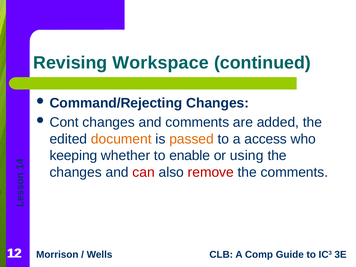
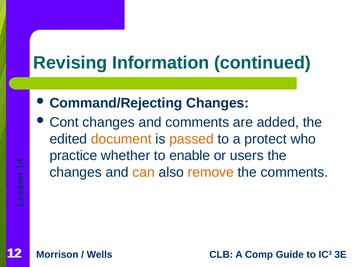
Workspace: Workspace -> Information (161, 63)
access: access -> protect (266, 139)
keeping: keeping -> practice (73, 156)
using: using -> users (247, 156)
can colour: red -> orange (144, 172)
remove colour: red -> orange (211, 172)
